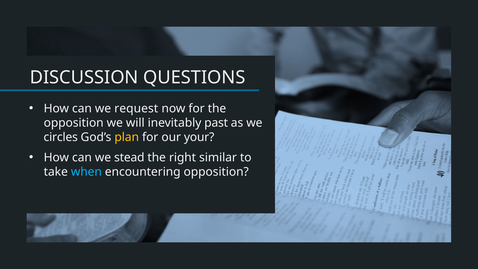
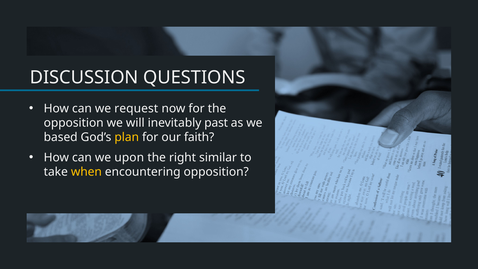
circles: circles -> based (61, 137)
your: your -> faith (199, 137)
stead: stead -> upon (129, 158)
when colour: light blue -> yellow (86, 172)
